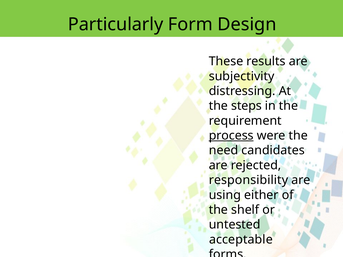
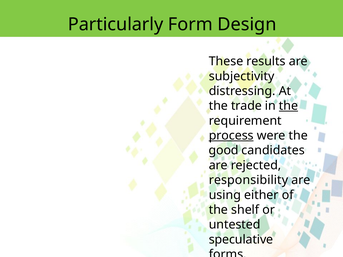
steps: steps -> trade (246, 106)
the underline: none -> present (288, 106)
need: need -> good (224, 151)
acceptable: acceptable -> speculative (241, 240)
